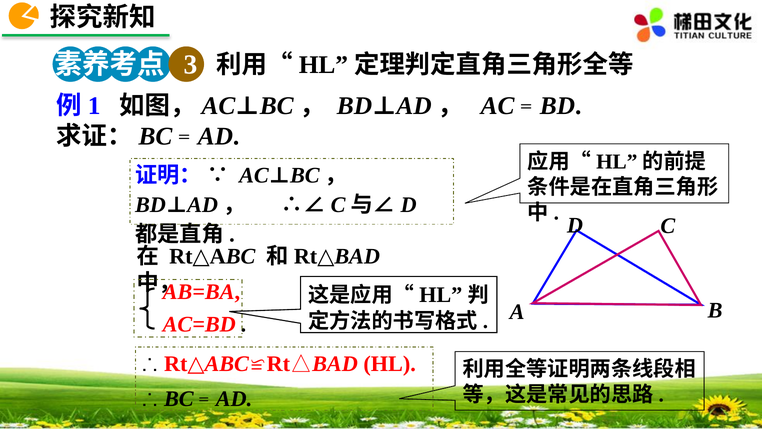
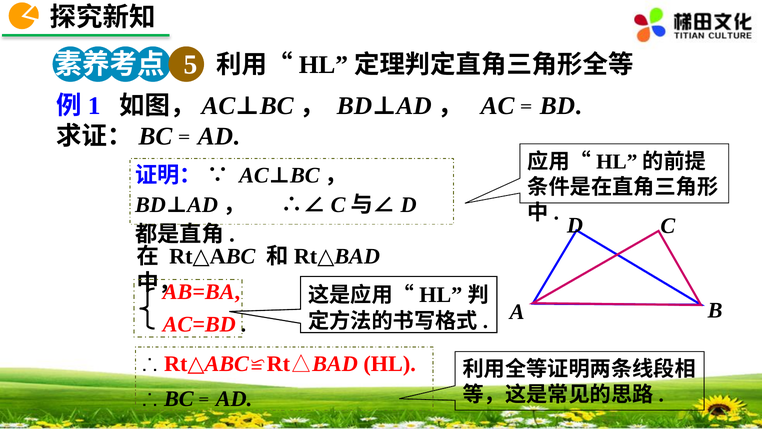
3: 3 -> 5 (191, 65)
